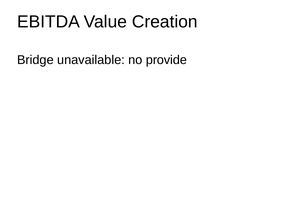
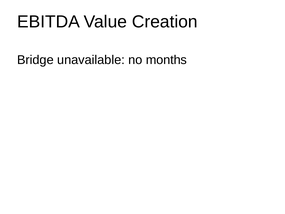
provide: provide -> months (166, 60)
